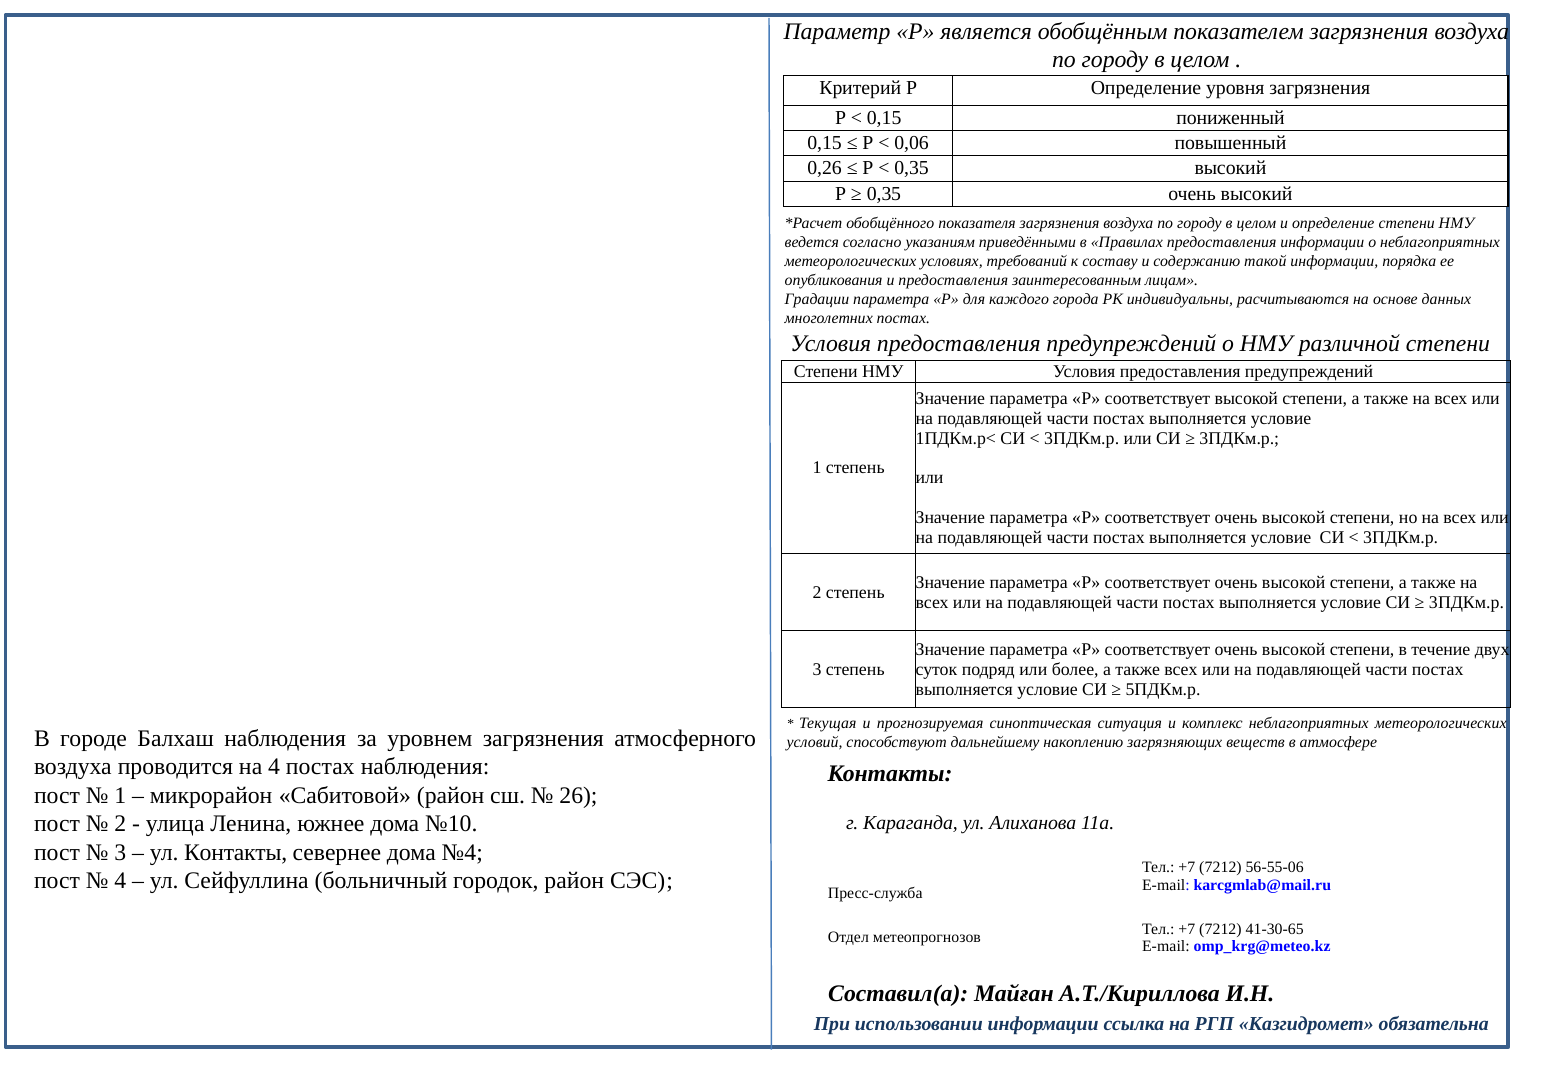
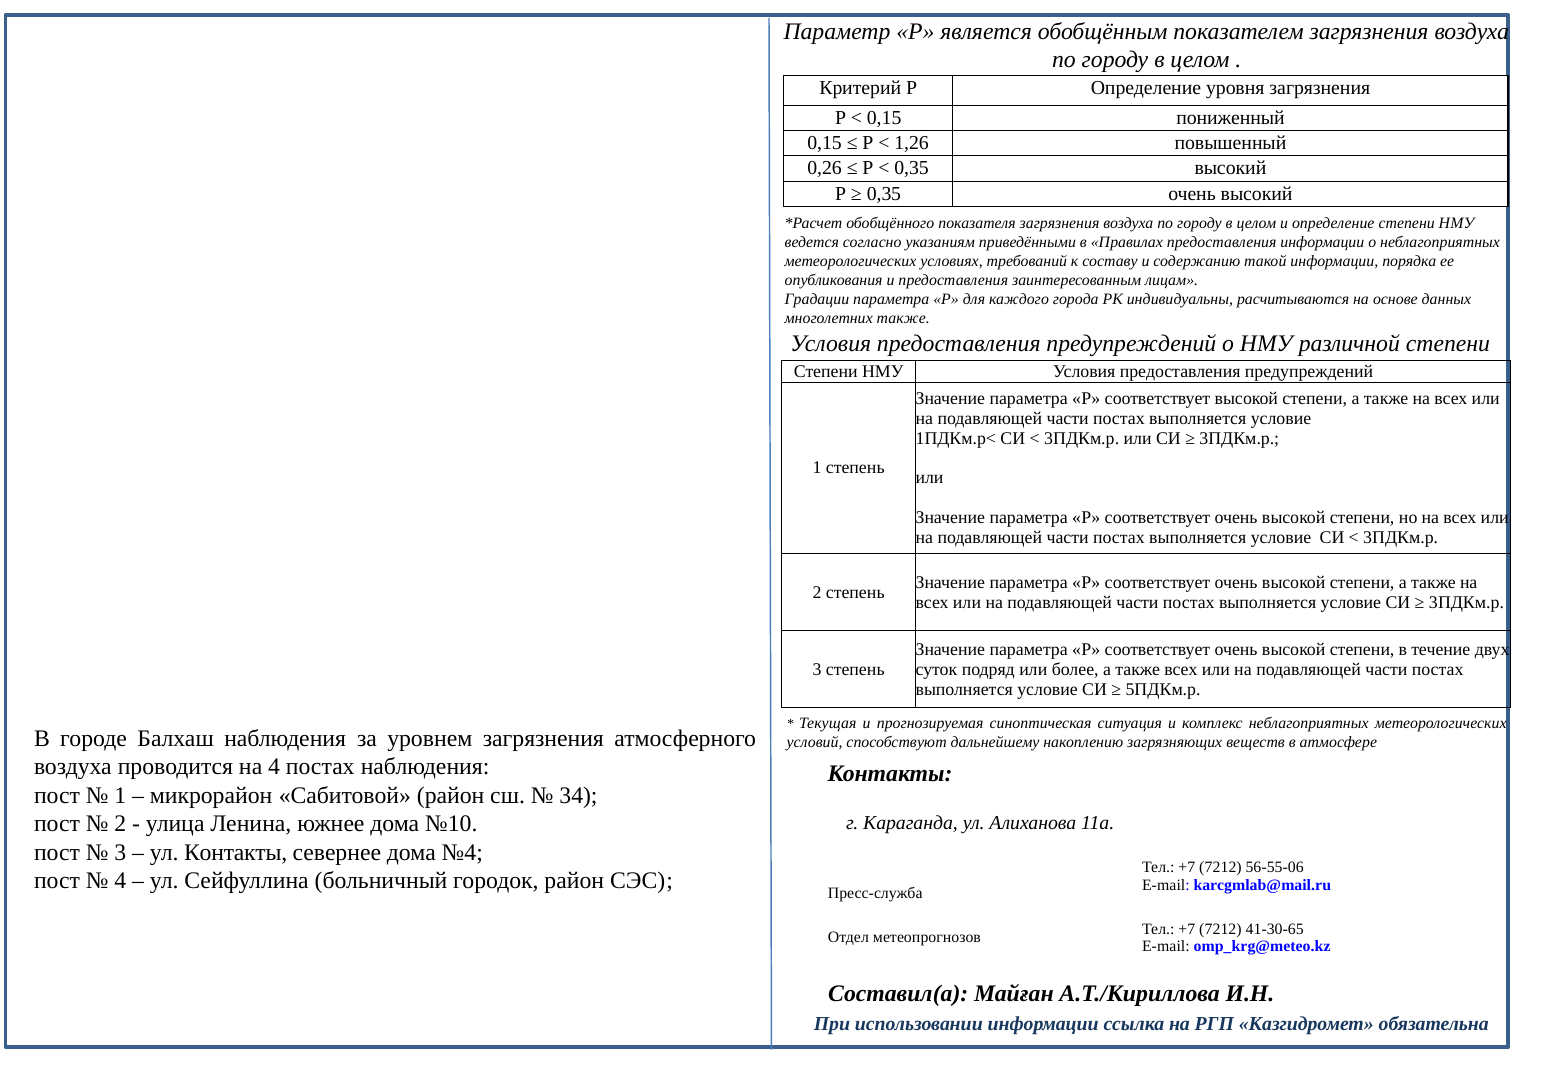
0,06: 0,06 -> 1,26 (912, 143)
многолетних постах: постах -> также (903, 318)
26: 26 -> 34 (579, 796)
